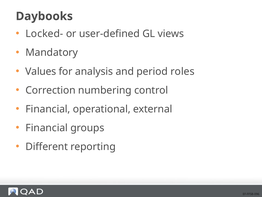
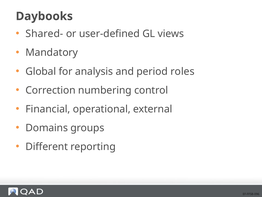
Locked-: Locked- -> Shared- (44, 34)
Values: Values -> Global (41, 71)
Financial: Financial -> Domains (47, 128)
